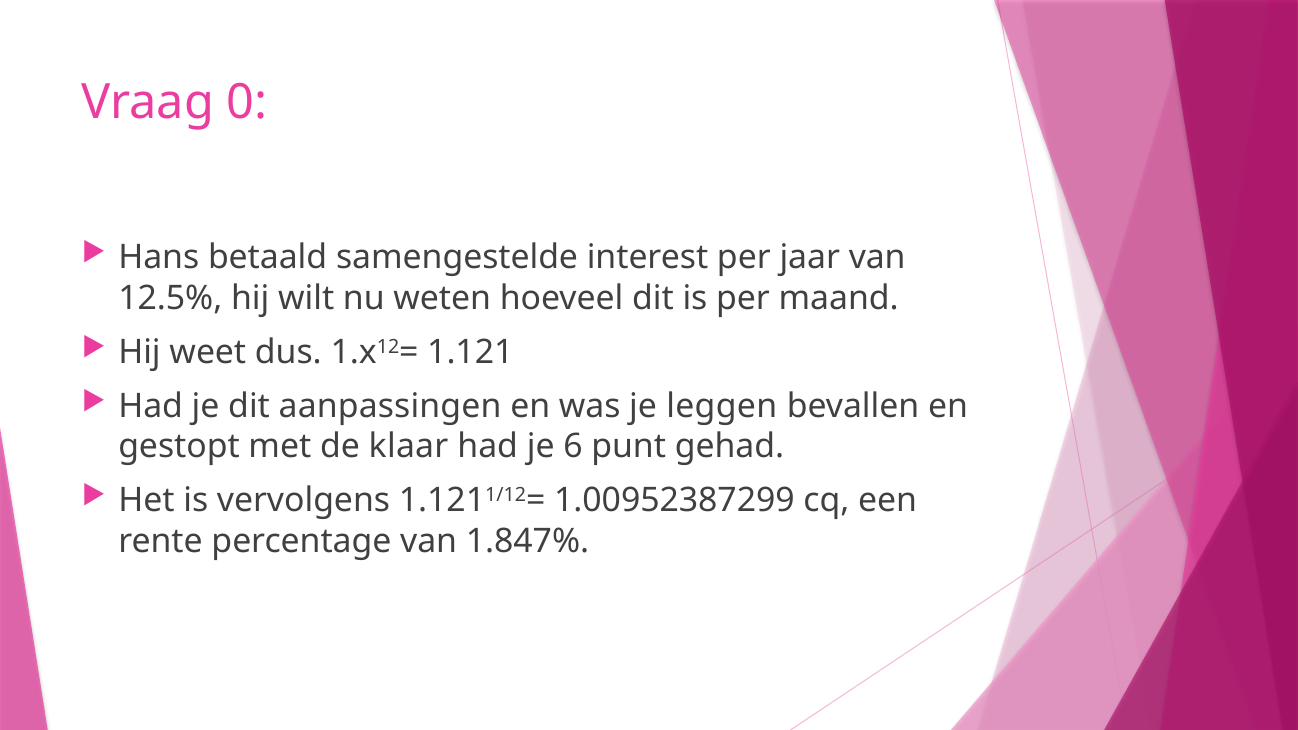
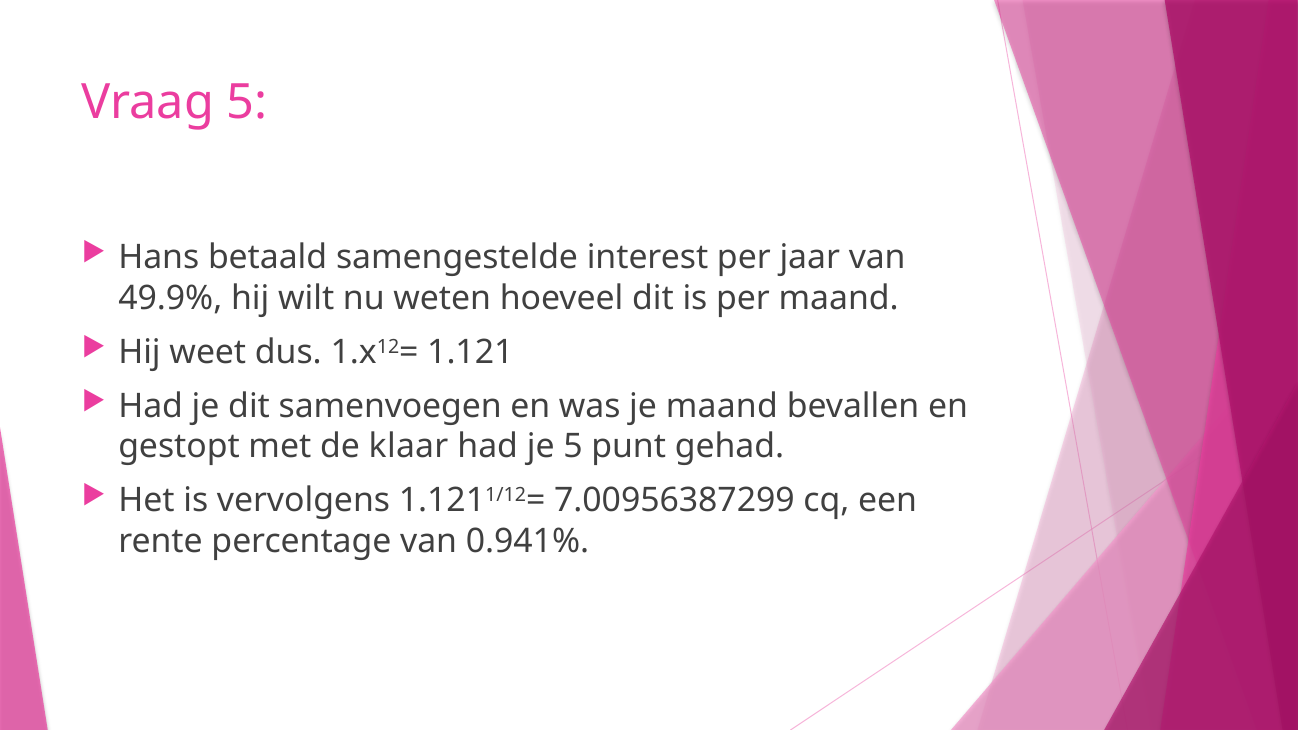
Vraag 0: 0 -> 5 (247, 102)
12.5%: 12.5% -> 49.9% (170, 298)
aanpassingen: aanpassingen -> samenvoegen (390, 406)
je leggen: leggen -> maand (722, 406)
je 6: 6 -> 5 (573, 447)
1.00952387299: 1.00952387299 -> 7.00956387299 (674, 501)
1.847%: 1.847% -> 0.941% (527, 541)
